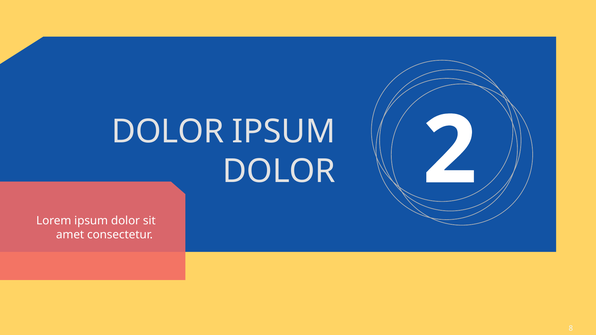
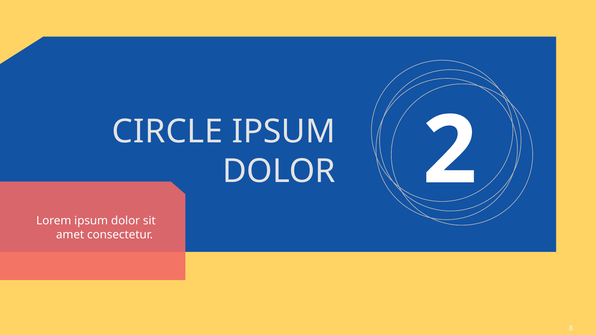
DOLOR: DOLOR -> CIRCLE (168, 132)
